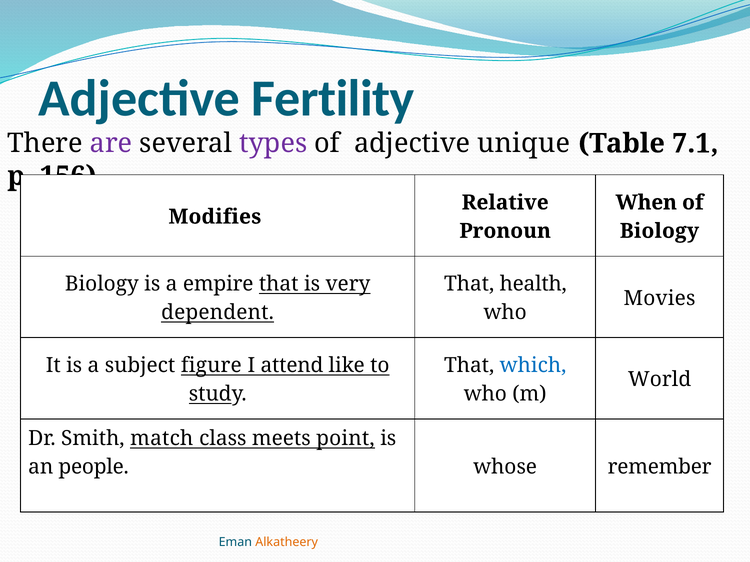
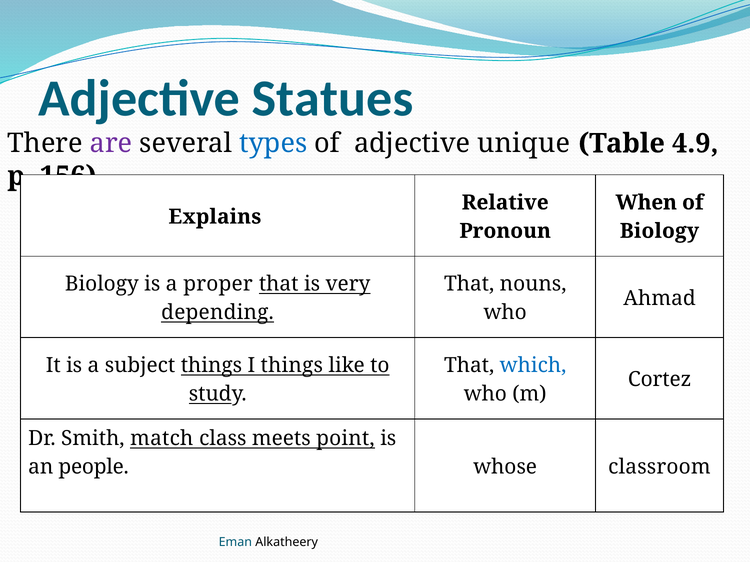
Fertility: Fertility -> Statues (332, 99)
types colour: purple -> blue (273, 144)
7.1: 7.1 -> 4.9 (695, 144)
Modifies: Modifies -> Explains (215, 217)
empire: empire -> proper (218, 284)
health: health -> nouns (533, 284)
Movies: Movies -> Ahmad (660, 298)
dependent: dependent -> depending (218, 313)
subject figure: figure -> things (211, 366)
I attend: attend -> things (292, 366)
World: World -> Cortez (660, 380)
remember: remember -> classroom (659, 467)
Alkatheery colour: orange -> black (287, 543)
